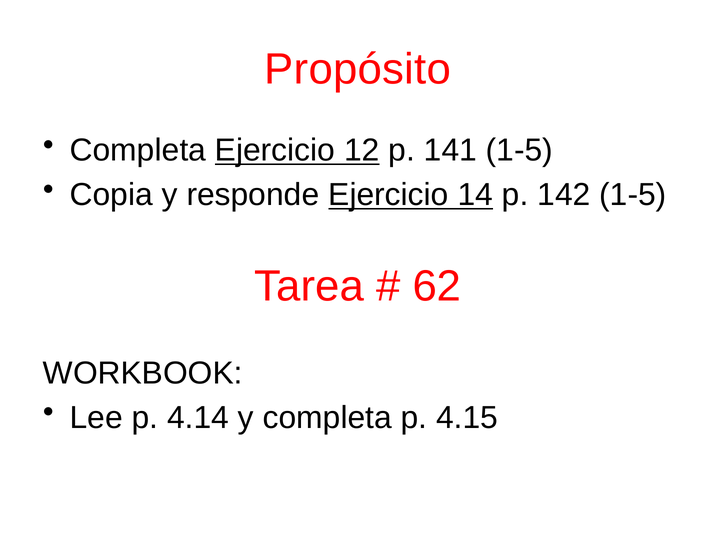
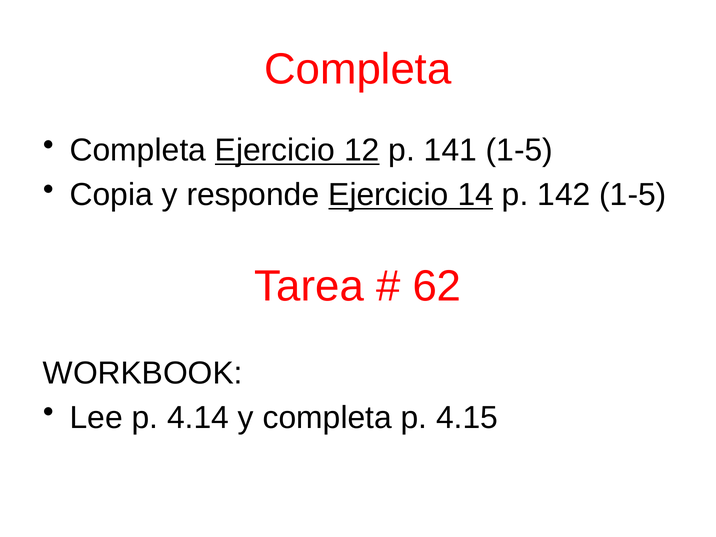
Propósito: Propósito -> Completa (358, 69)
